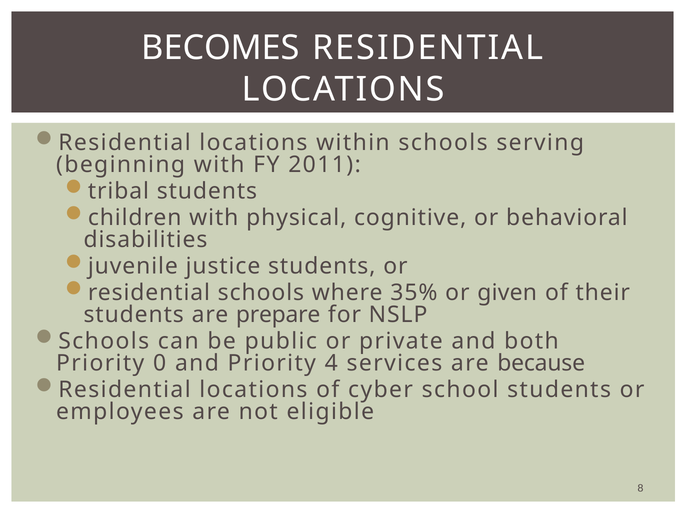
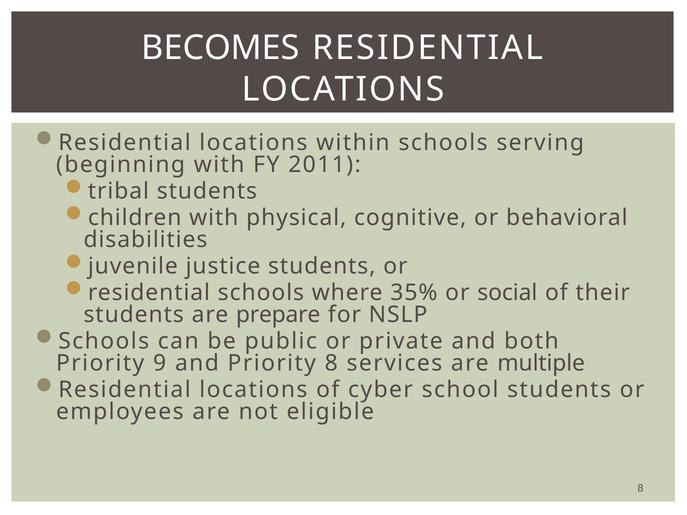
given: given -> social (507, 293)
0: 0 -> 9 (160, 363)
Priority 4: 4 -> 8 (331, 363)
because: because -> multiple (541, 363)
